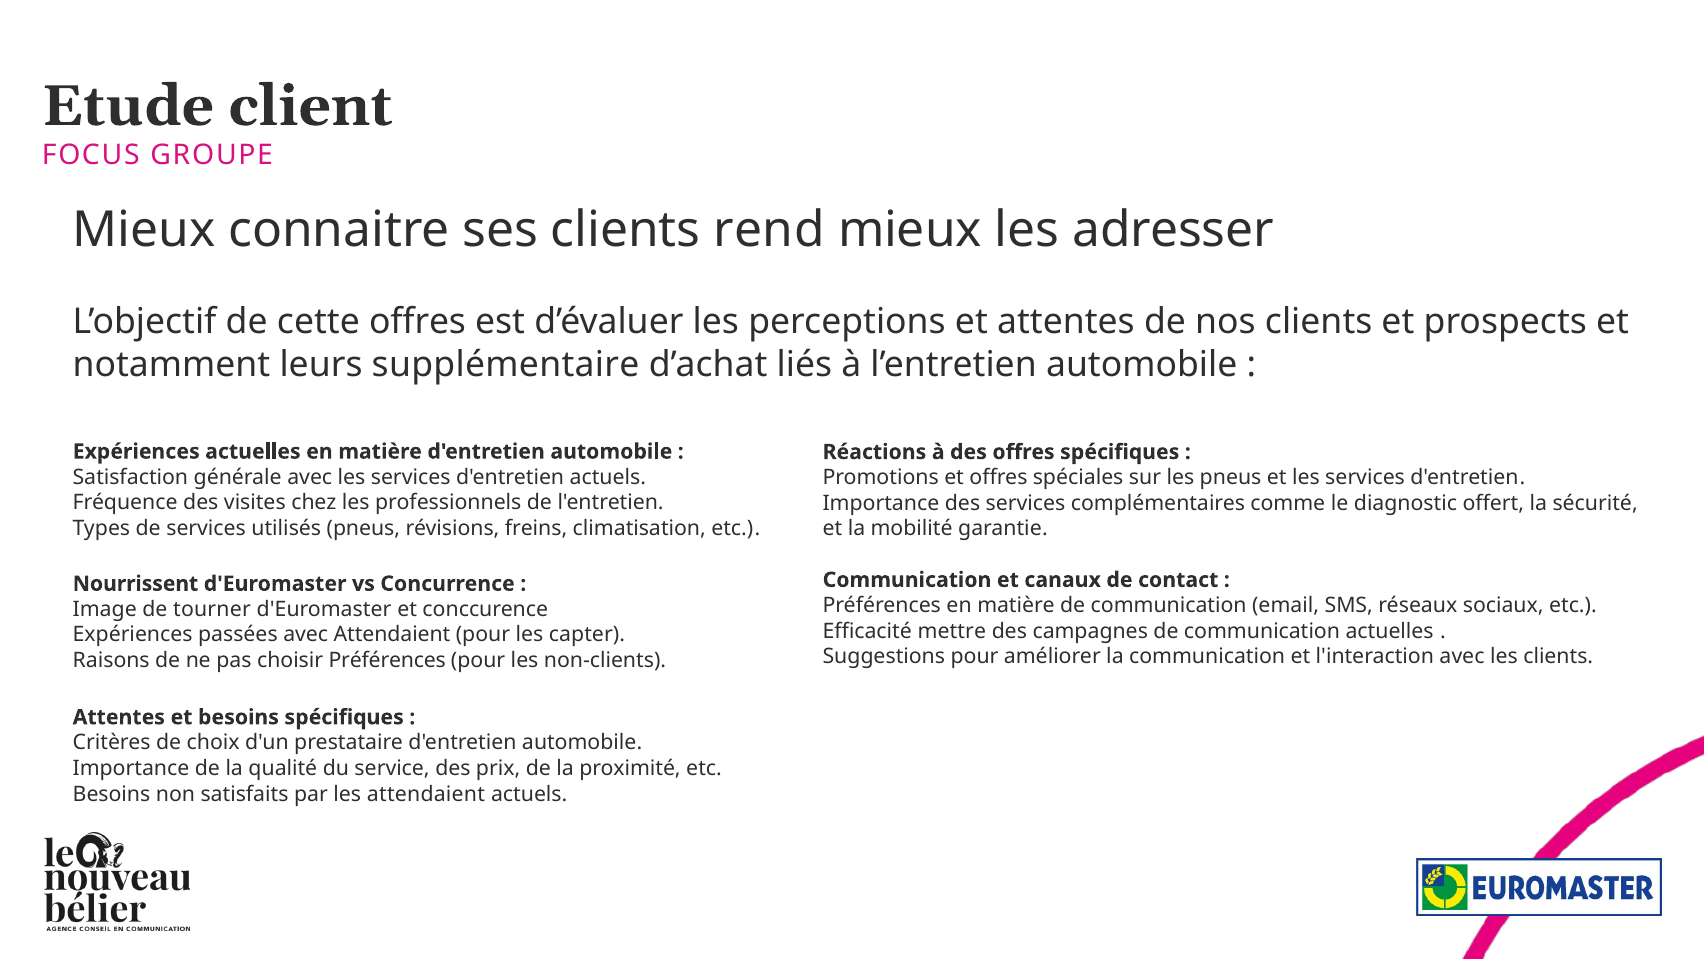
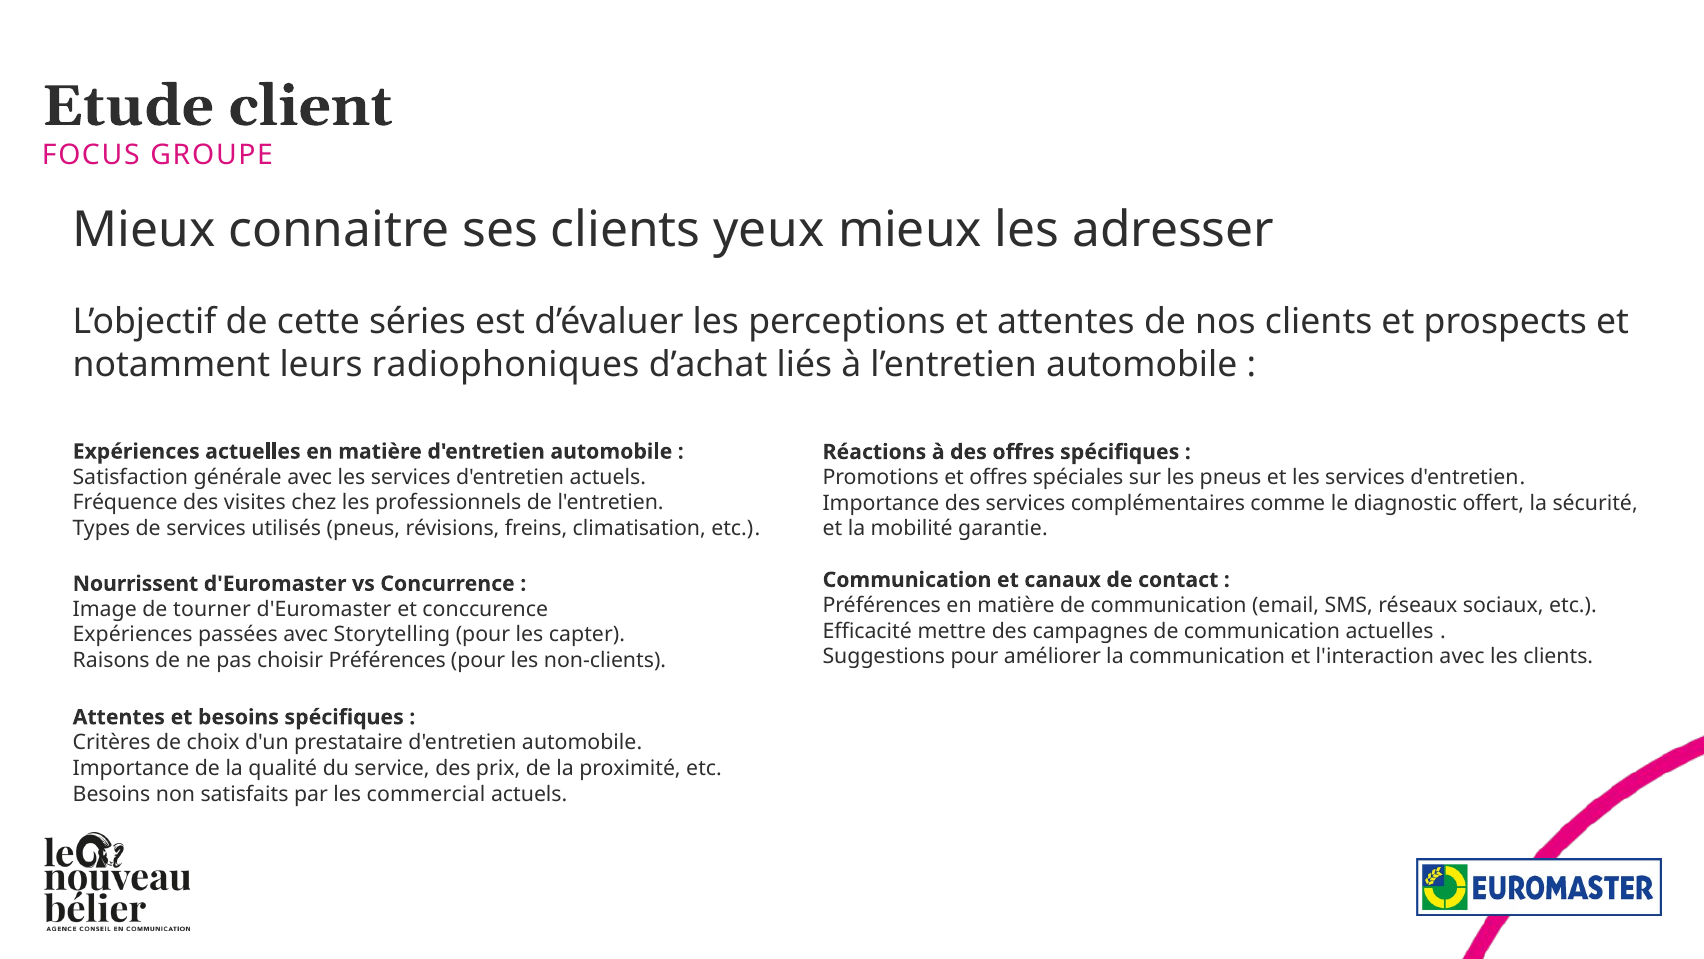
rend: rend -> yeux (769, 230)
cette offres: offres -> séries (418, 322)
supplémentaire: supplémentaire -> radiophoniques (506, 364)
avec Attendaient: Attendaient -> Storytelling (392, 635)
les attendaient: attendaient -> commercial (426, 794)
